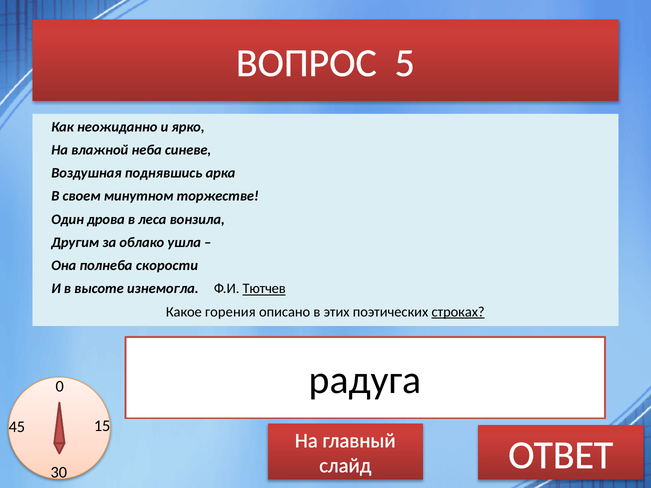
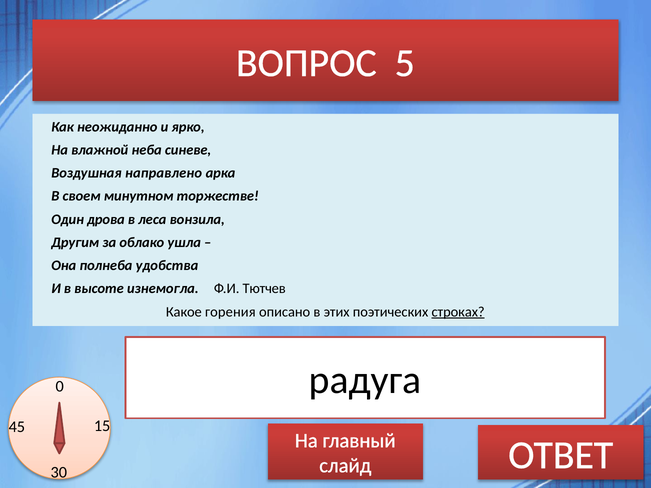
поднявшись: поднявшись -> направлено (164, 173)
скорости: скорости -> удобства (167, 266)
Тютчев underline: present -> none (264, 289)
